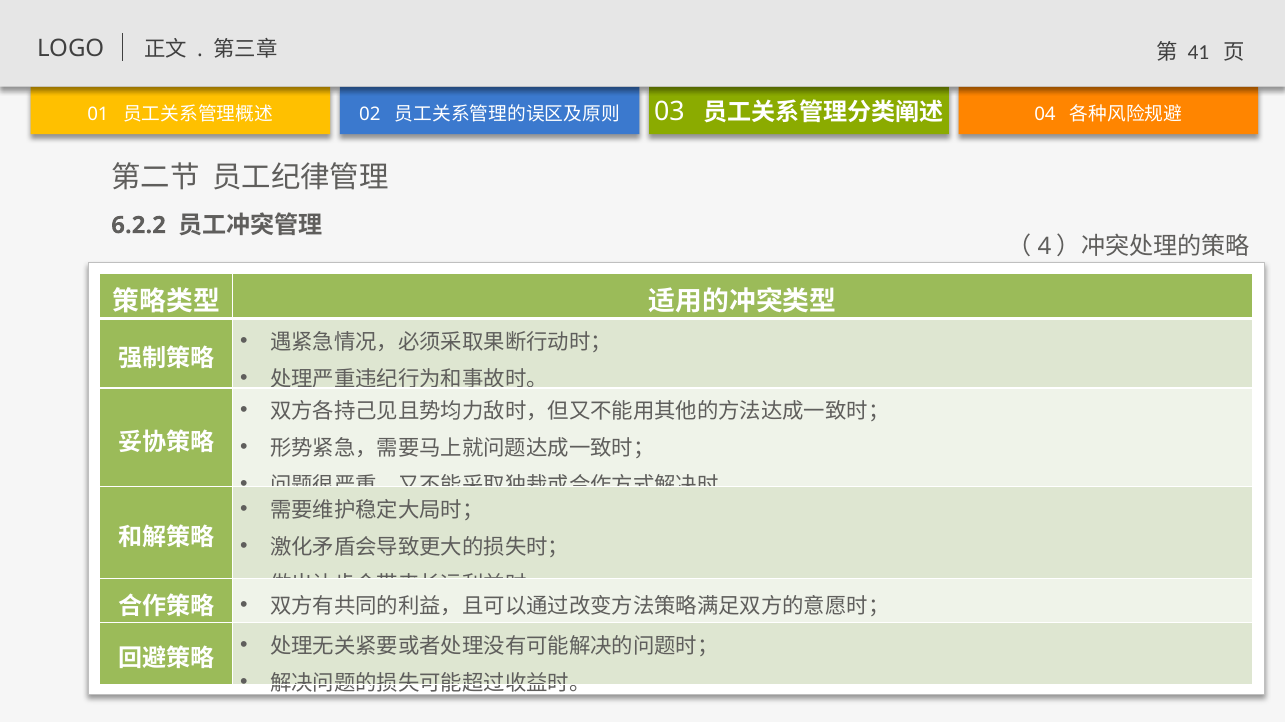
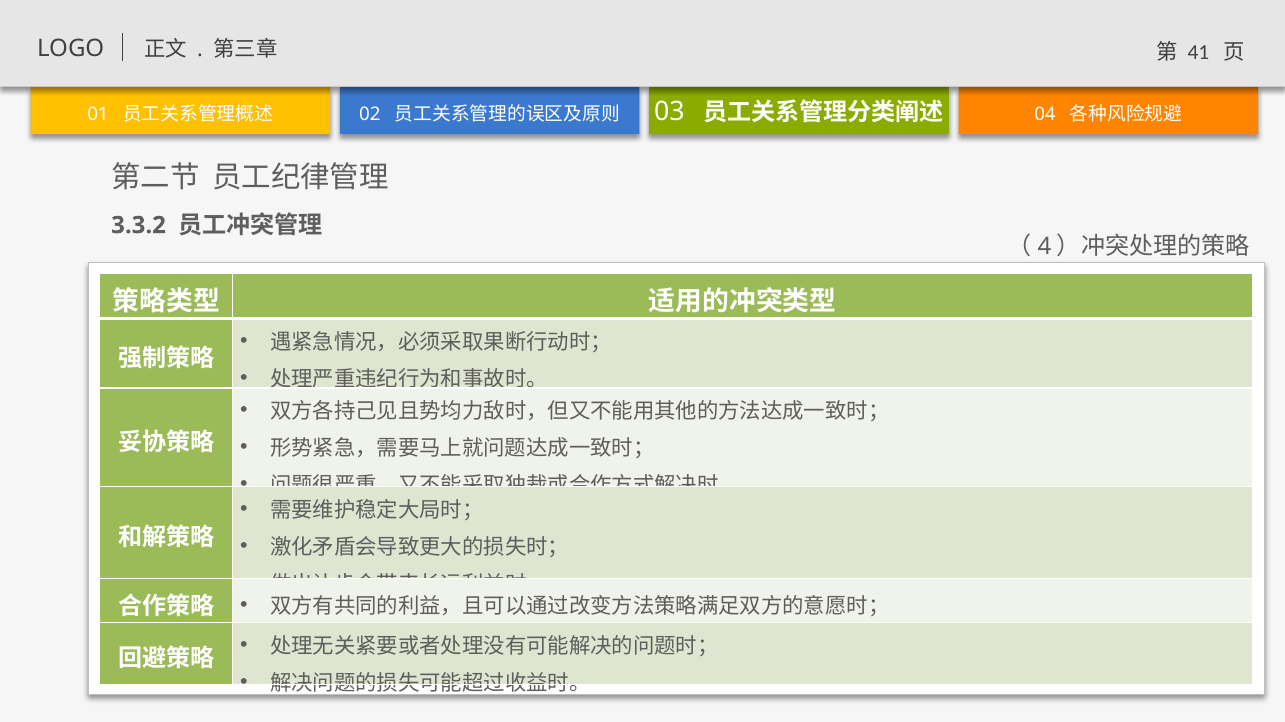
6.2.2: 6.2.2 -> 3.3.2 (139, 225)
